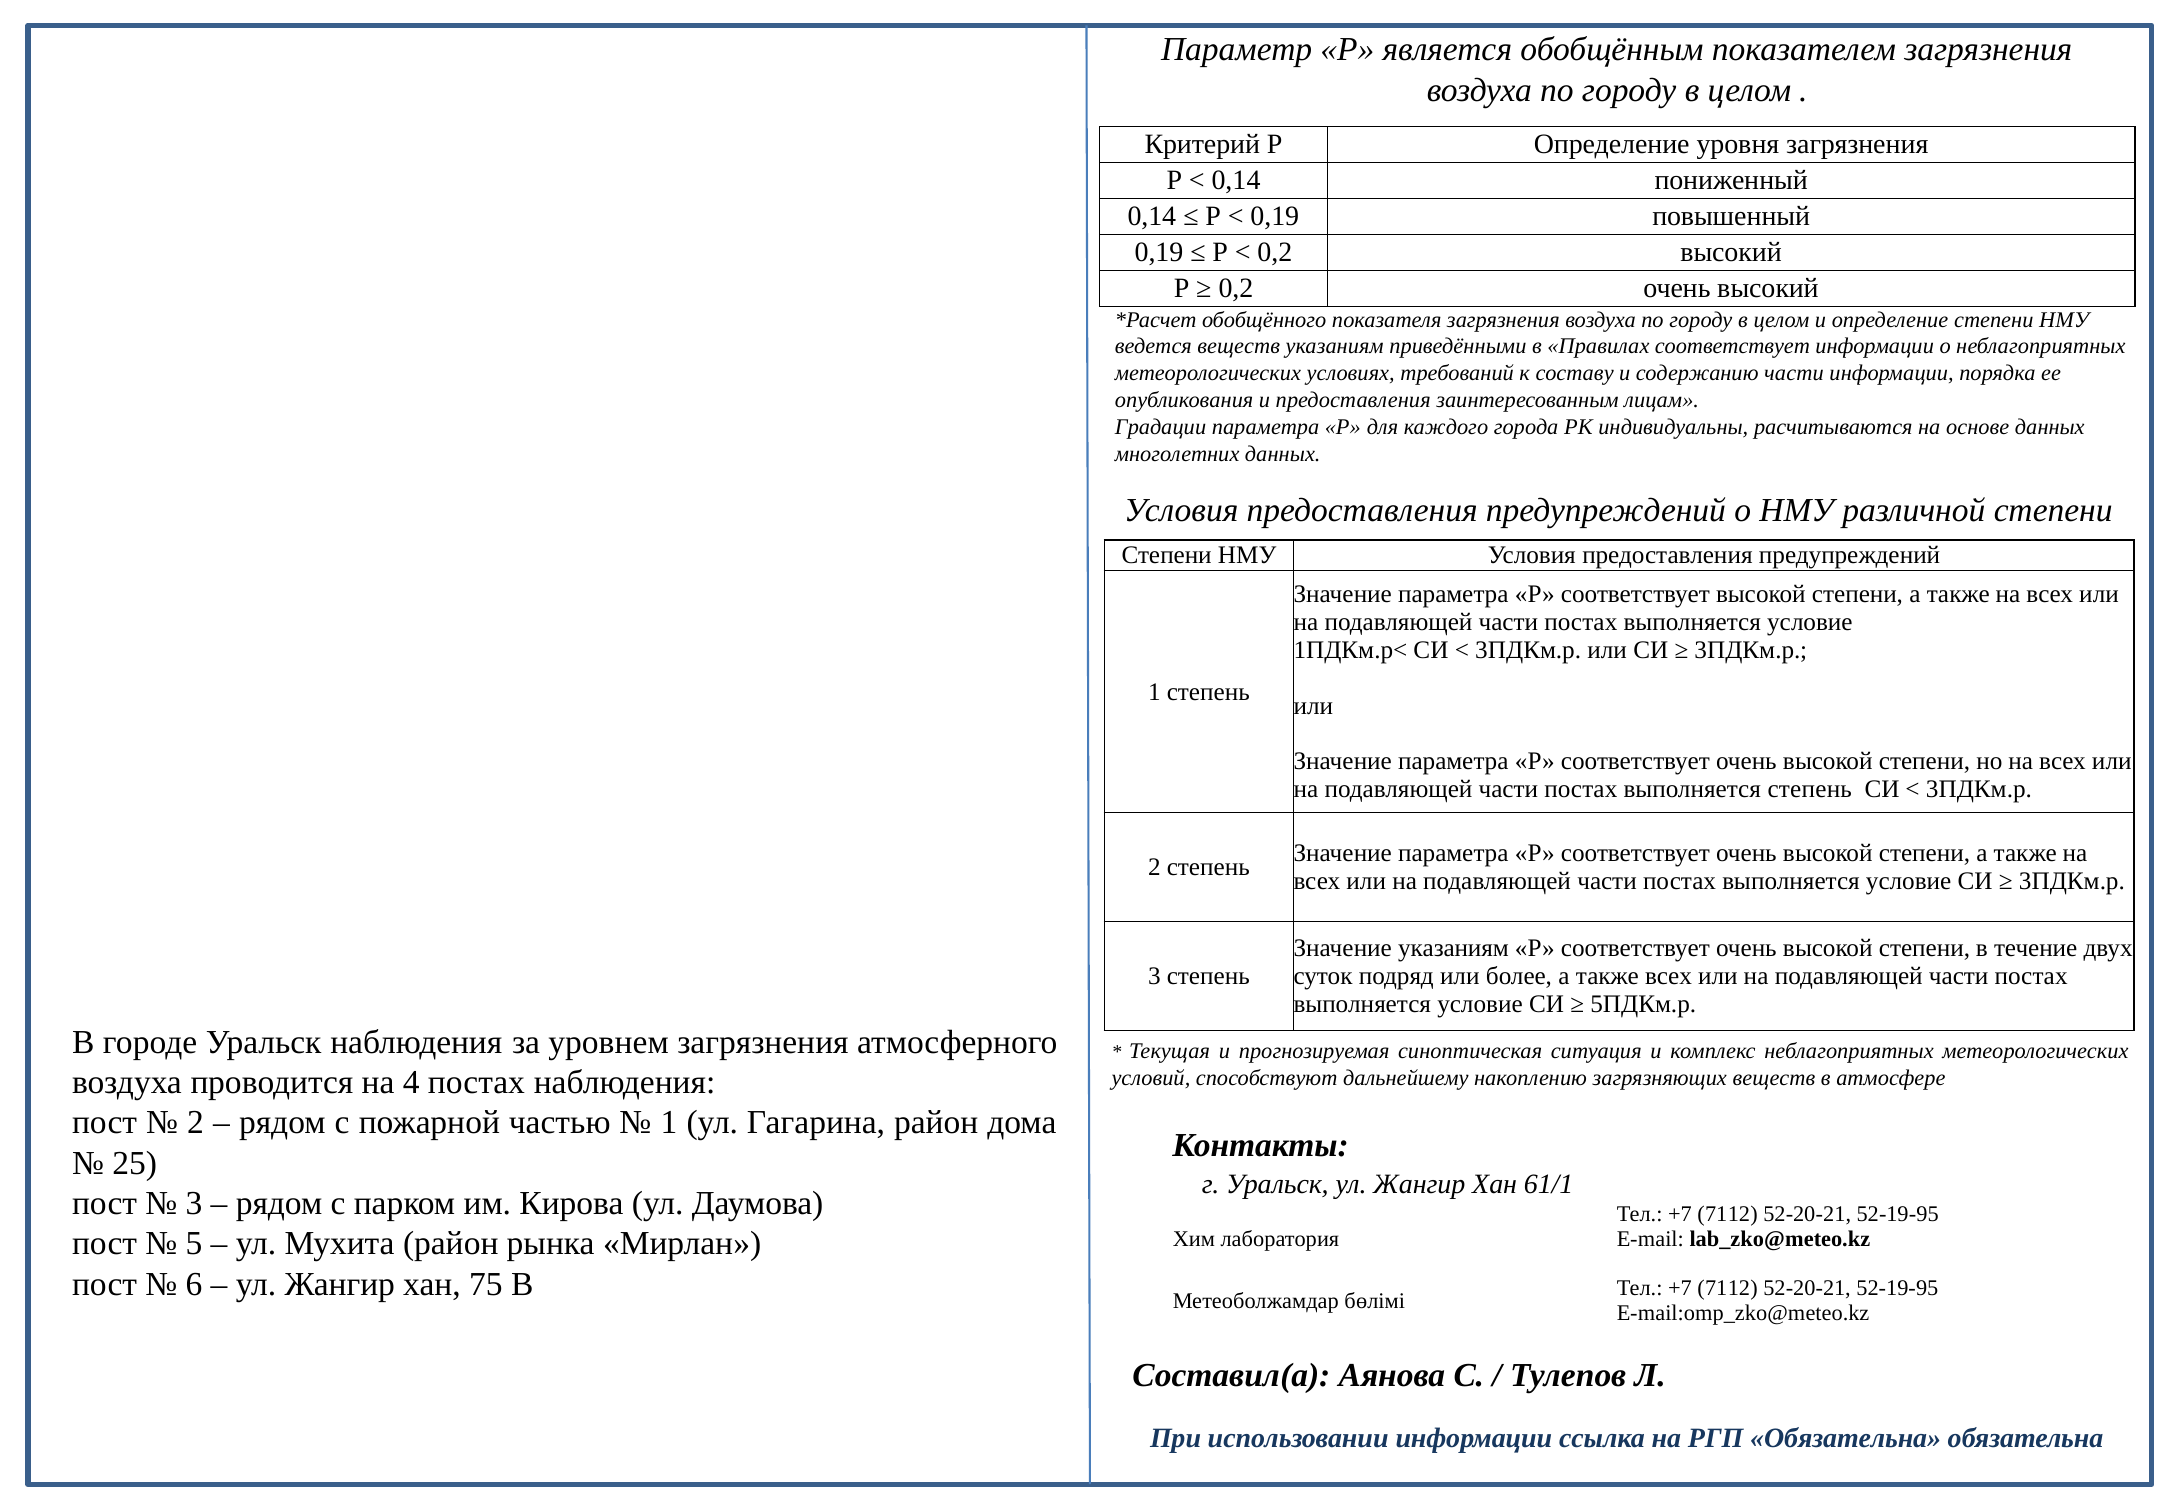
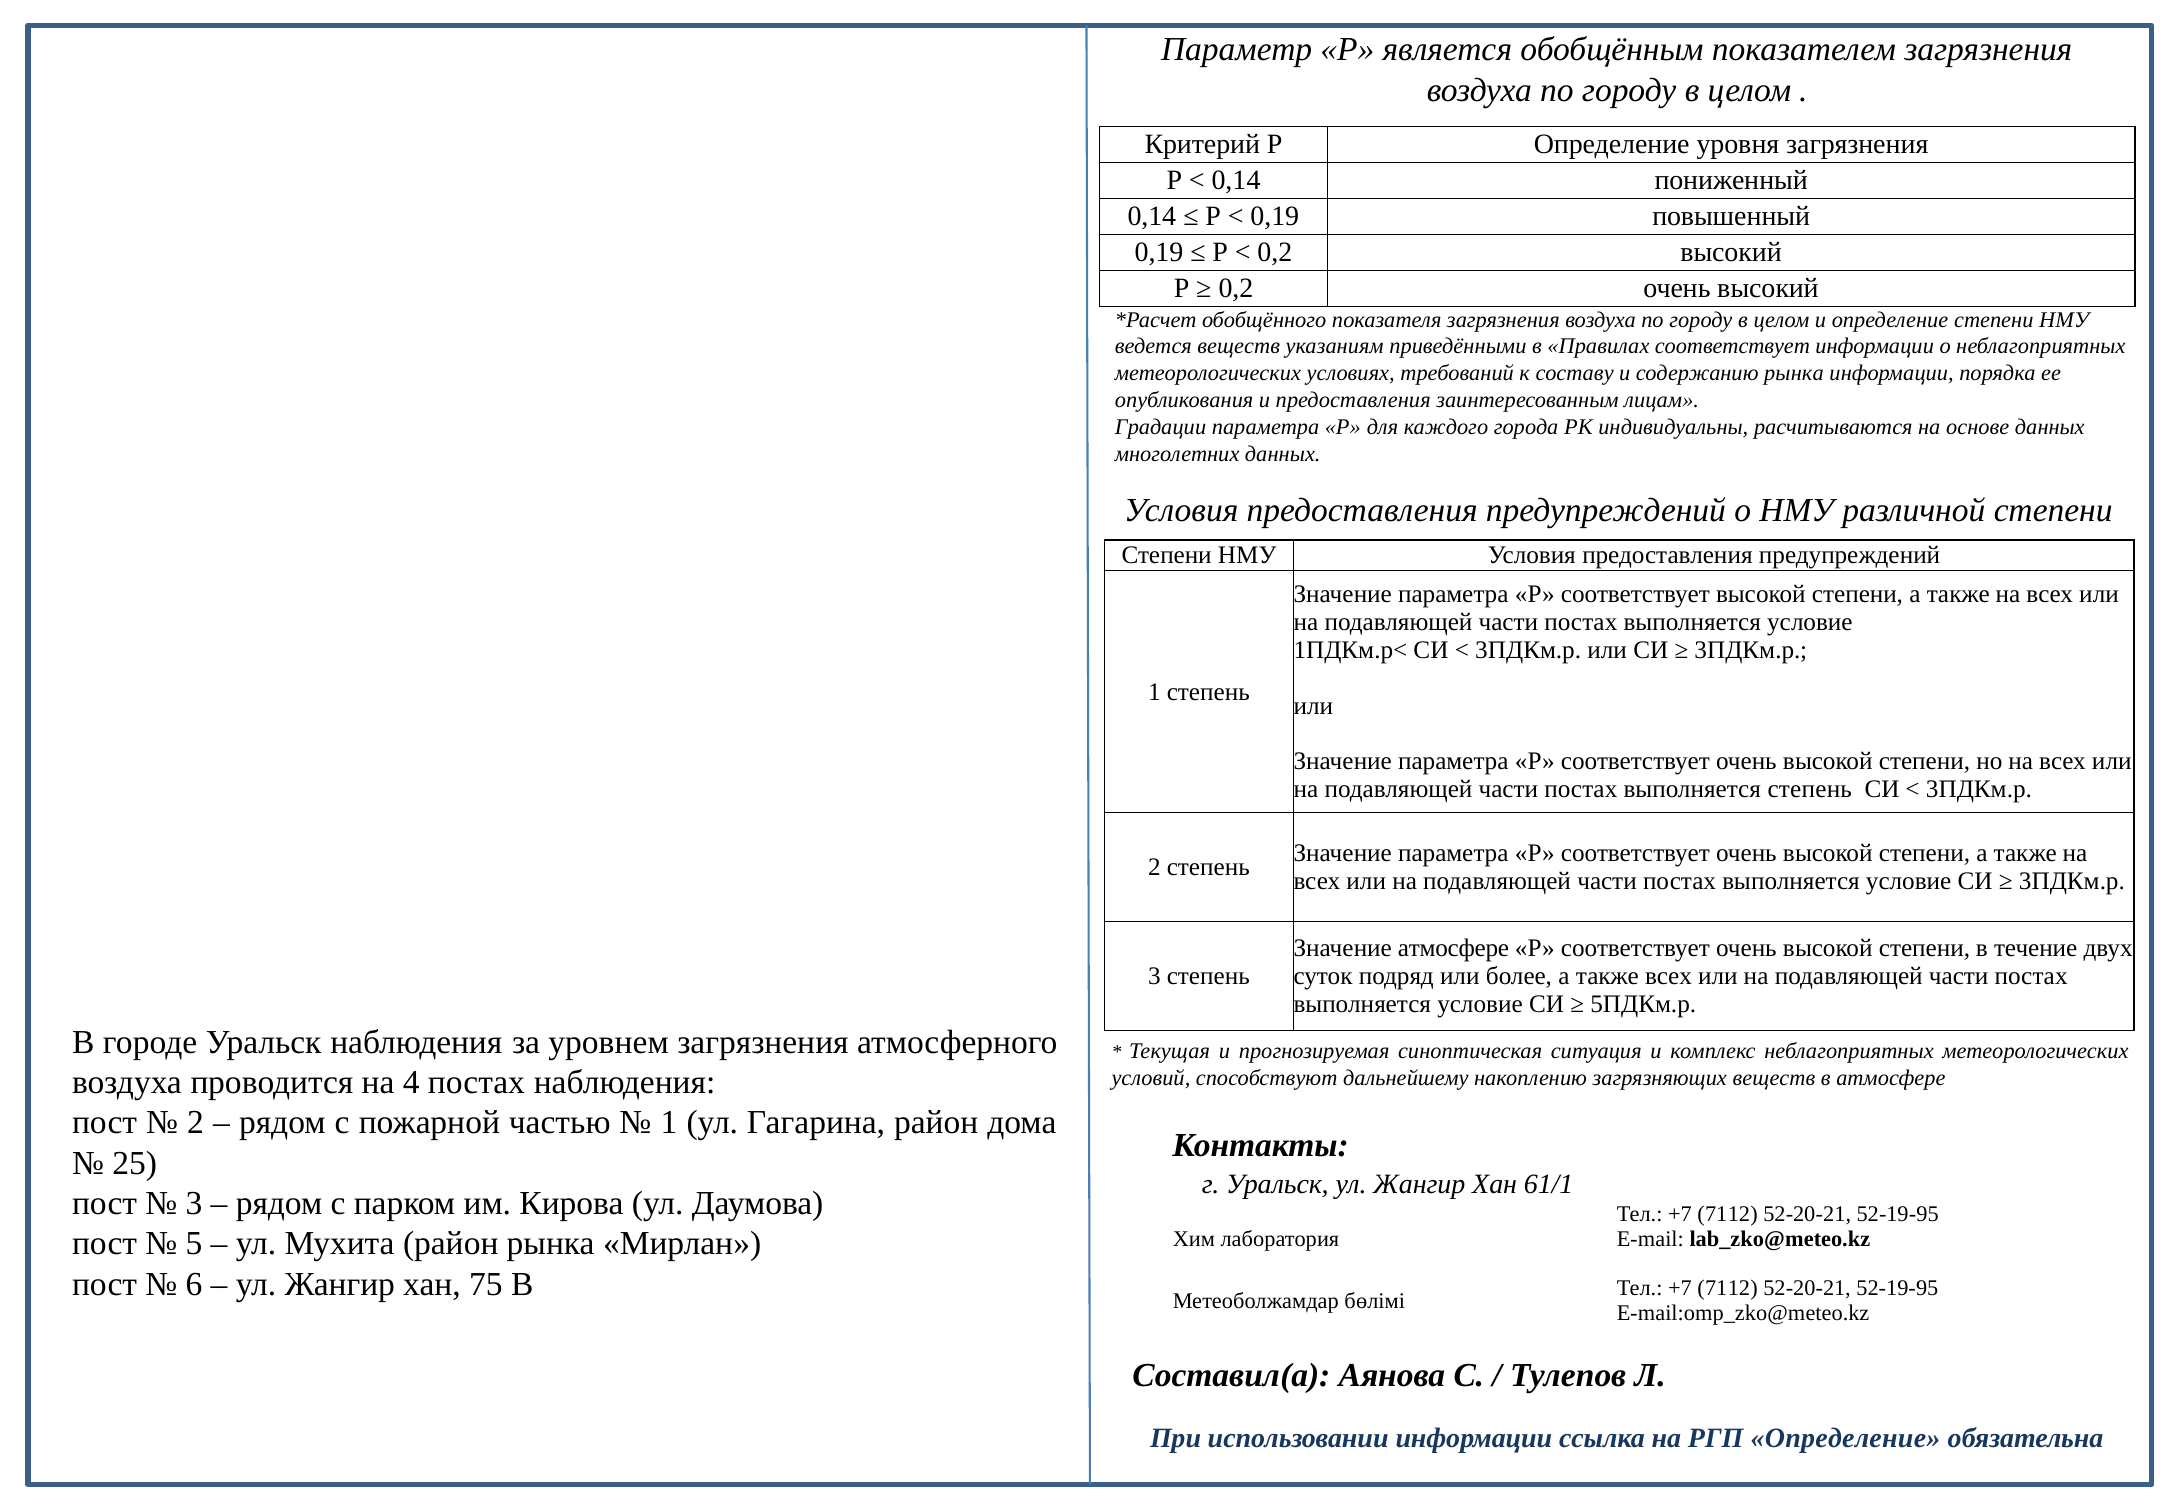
содержанию части: части -> рынка (1794, 373)
Значение указаниям: указаниям -> атмосфере (1453, 948)
РГП Обязательна: Обязательна -> Определение (1845, 1437)
